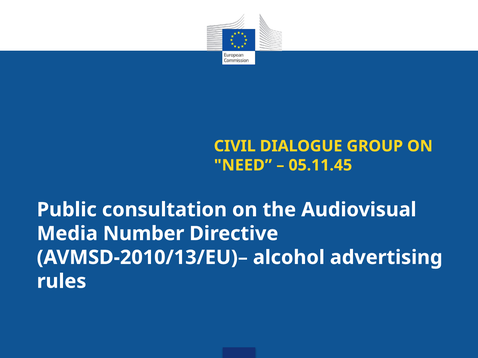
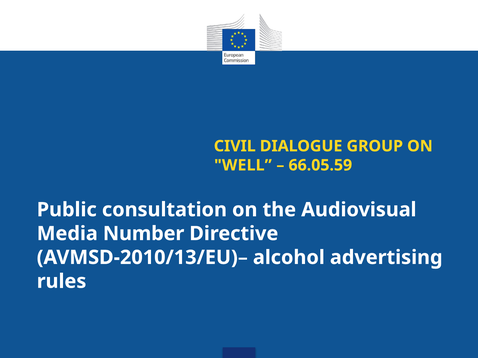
NEED: NEED -> WELL (243, 165)
05.11.45: 05.11.45 -> 66.05.59 (320, 165)
